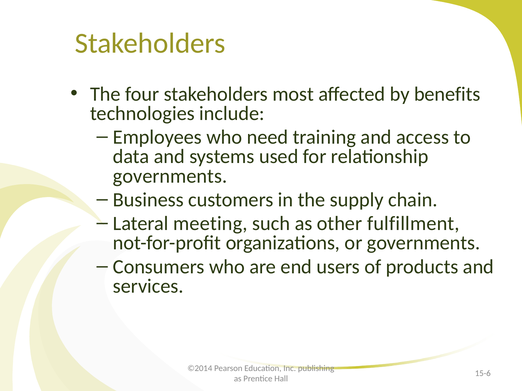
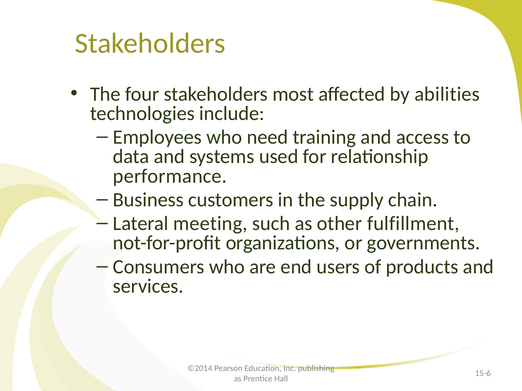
benefits: benefits -> abilities (447, 94)
governments: governments -> performance (170, 176)
